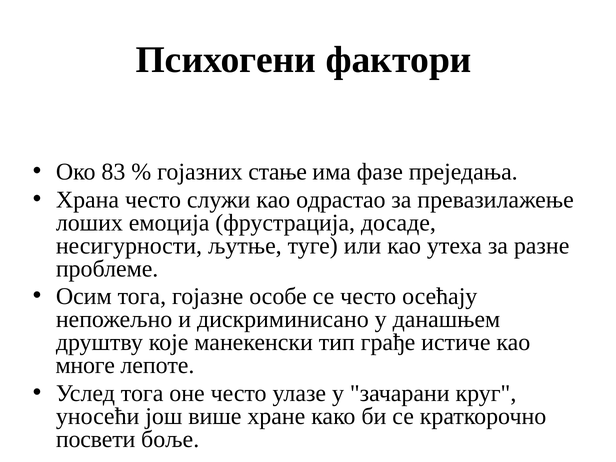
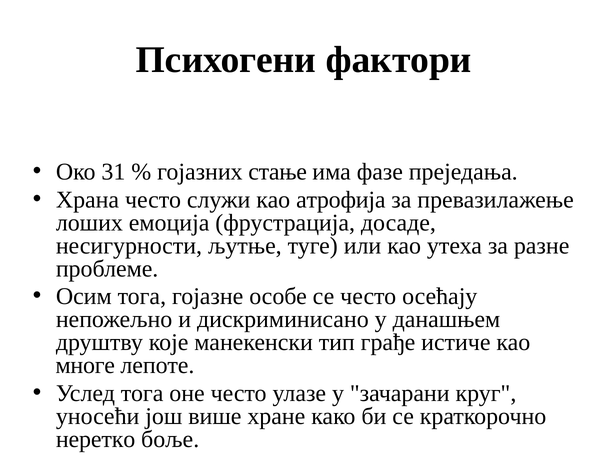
83: 83 -> 31 (113, 172)
одрастао: одрастао -> атрофија (341, 200)
посвети: посвети -> неретко (96, 439)
